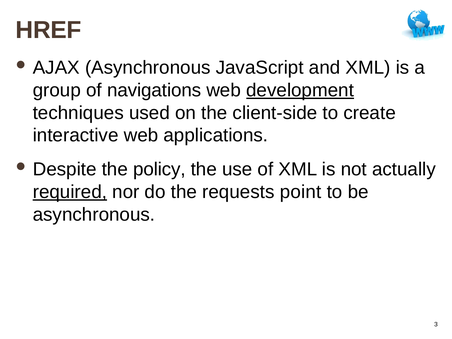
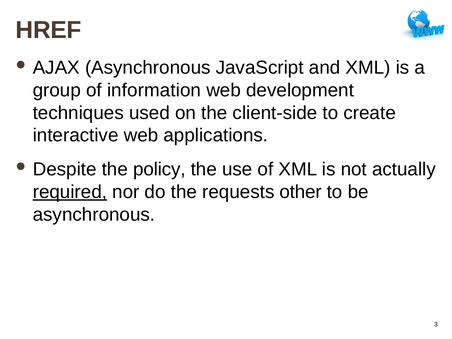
navigations: navigations -> information (154, 90)
development underline: present -> none (300, 90)
point: point -> other (301, 192)
